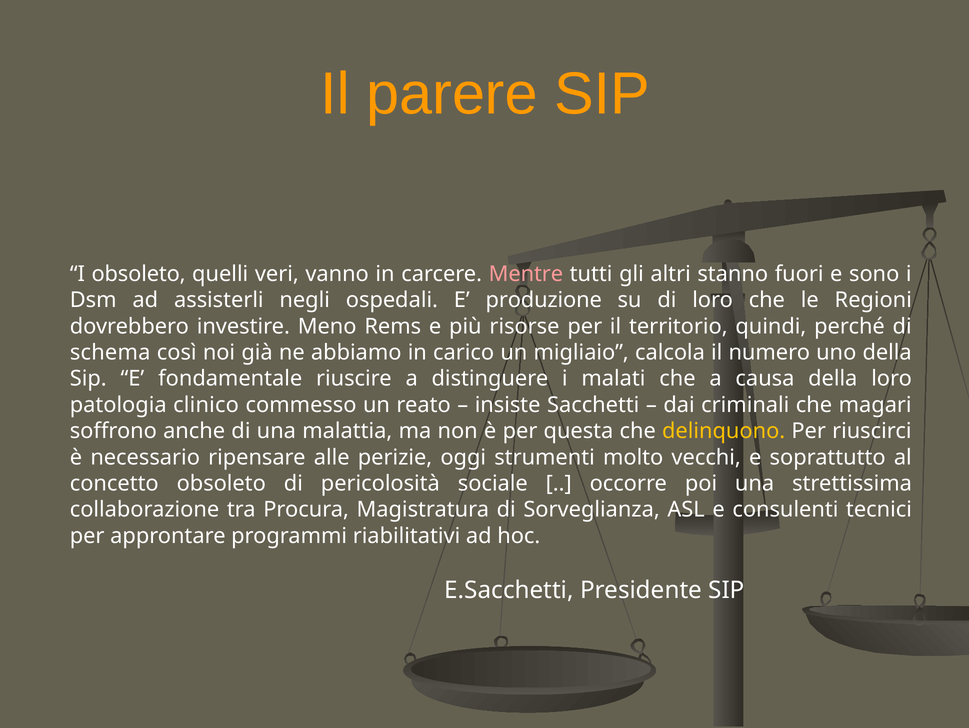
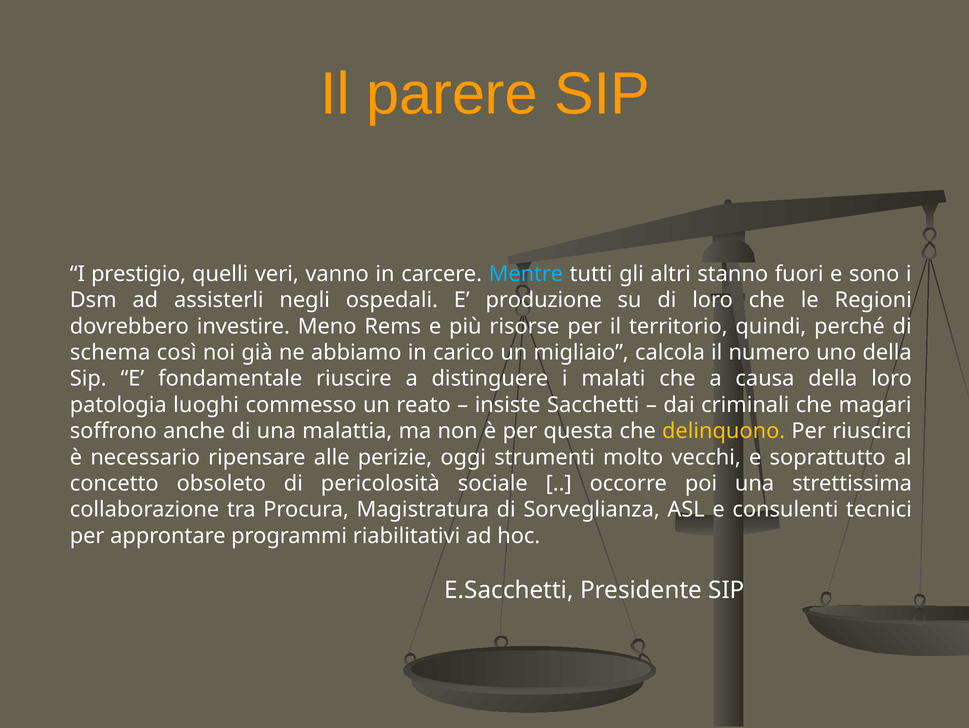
I obsoleto: obsoleto -> prestigio (139, 274)
Mentre colour: pink -> light blue (526, 274)
clinico: clinico -> luoghi (206, 405)
